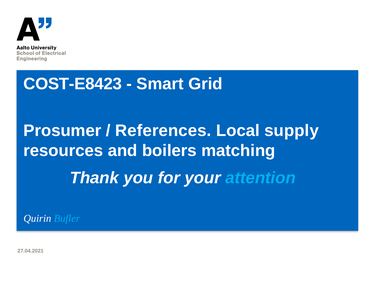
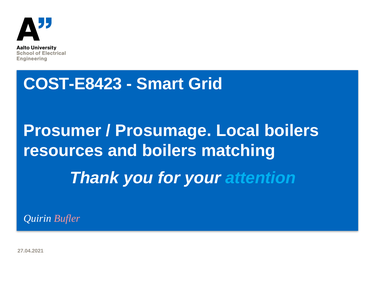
References: References -> Prosumage (163, 131)
Local supply: supply -> boilers (292, 131)
Bufler colour: light blue -> pink (67, 219)
